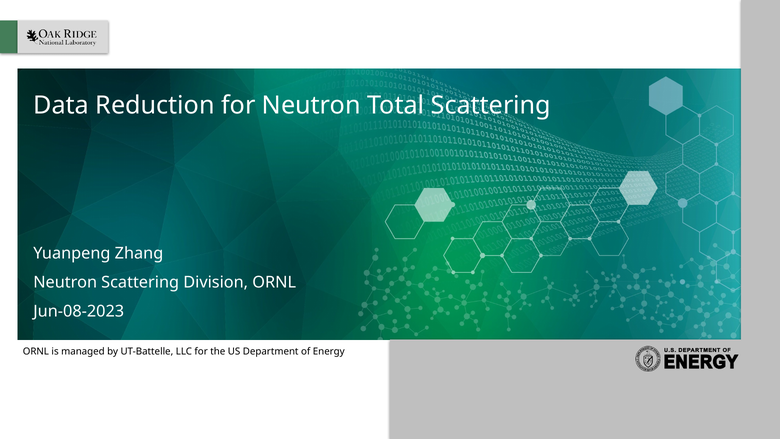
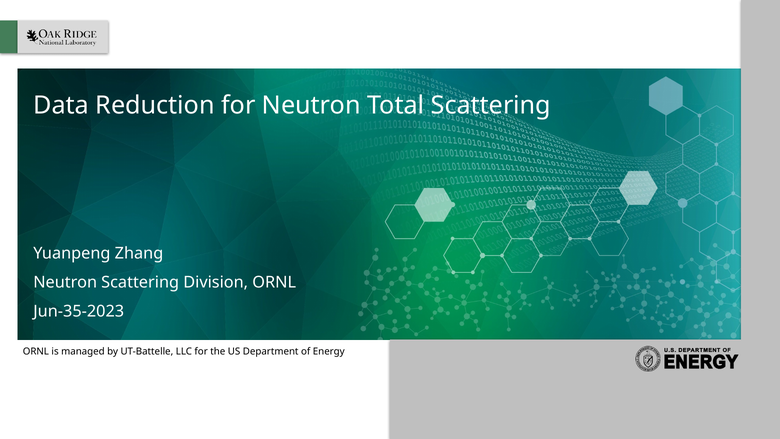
Jun-08-2023: Jun-08-2023 -> Jun-35-2023 (79, 311)
